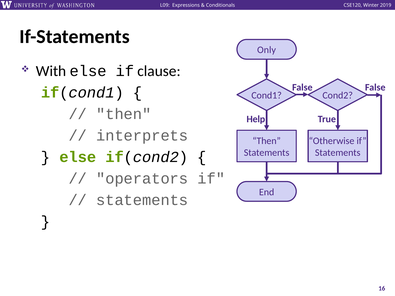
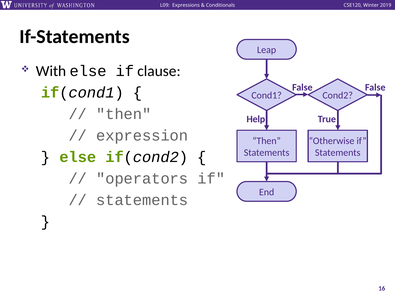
Only: Only -> Leap (267, 50)
interprets: interprets -> expression (142, 136)
